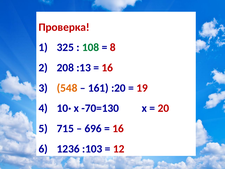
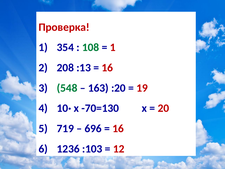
325: 325 -> 354 (65, 47)
8: 8 -> 1 (113, 47)
548 colour: orange -> green (67, 88)
161: 161 -> 163 (98, 88)
715: 715 -> 719 (65, 128)
